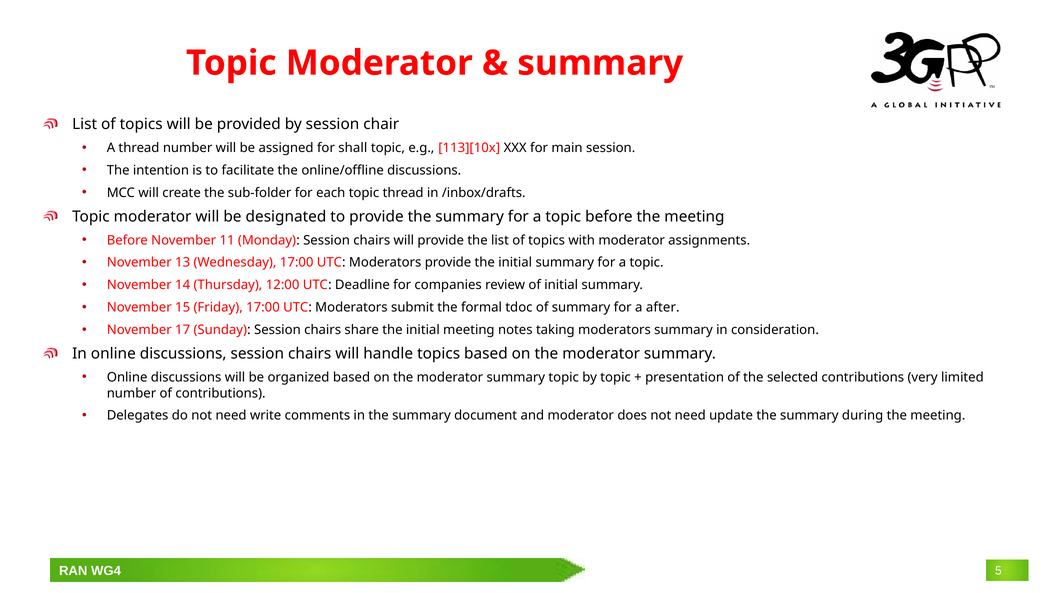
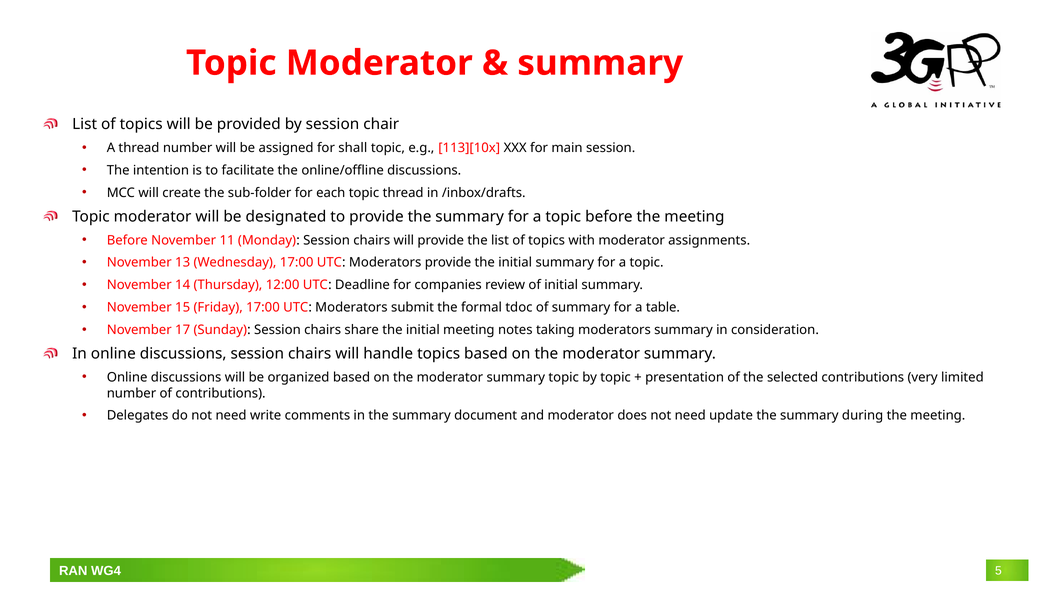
after: after -> table (663, 307)
